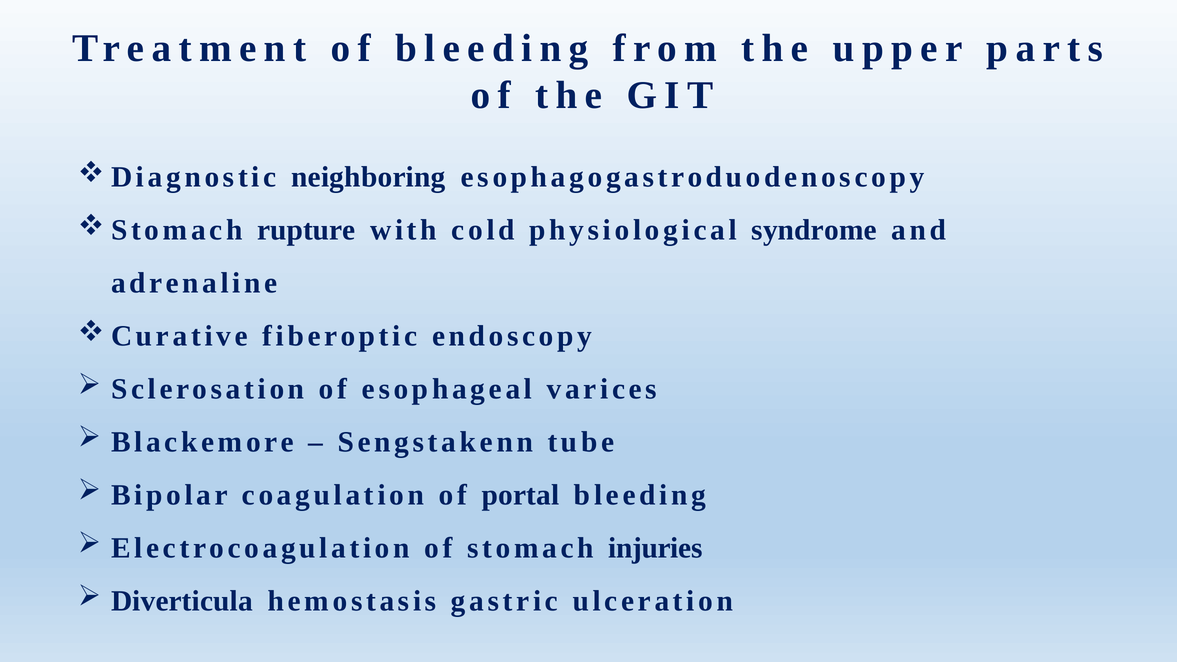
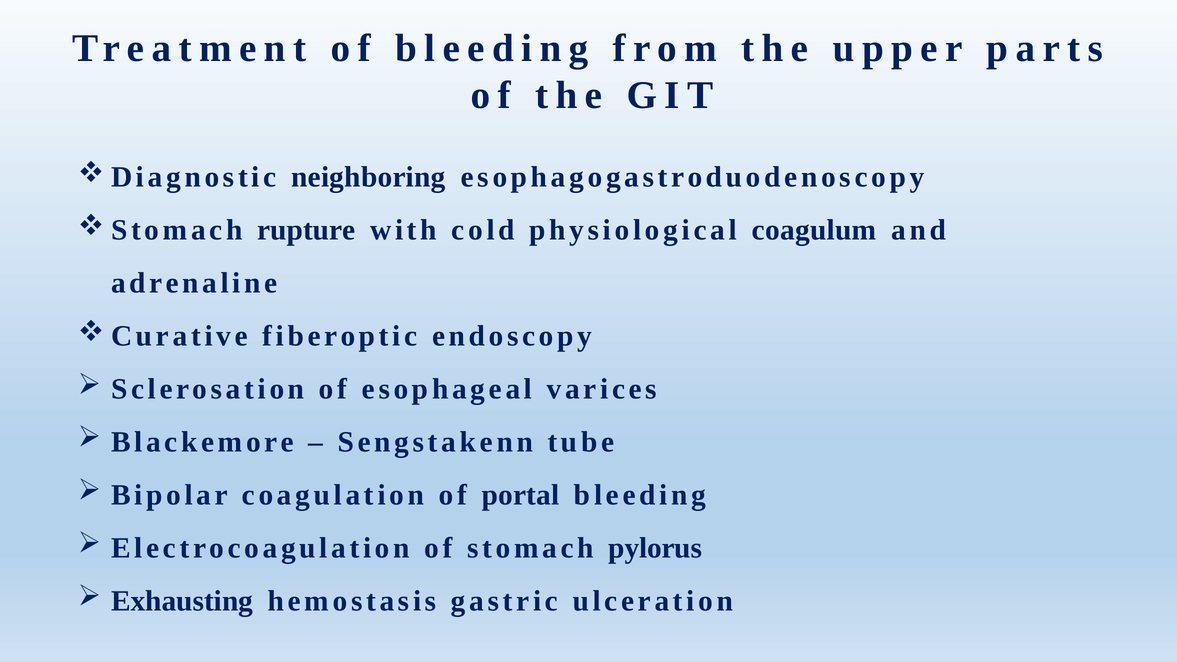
syndrome: syndrome -> coagulum (814, 230)
injuries: injuries -> pylorus (655, 548)
Diverticula: Diverticula -> Exhausting (182, 601)
